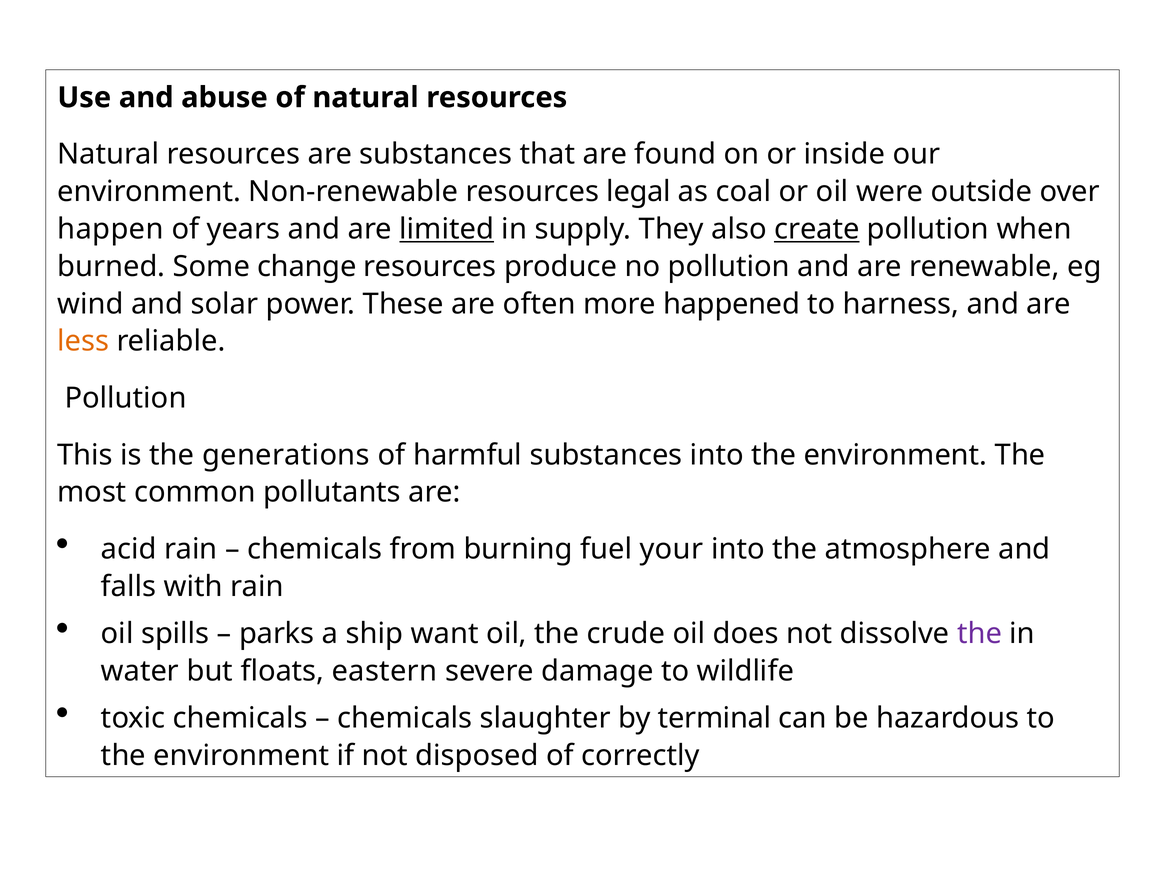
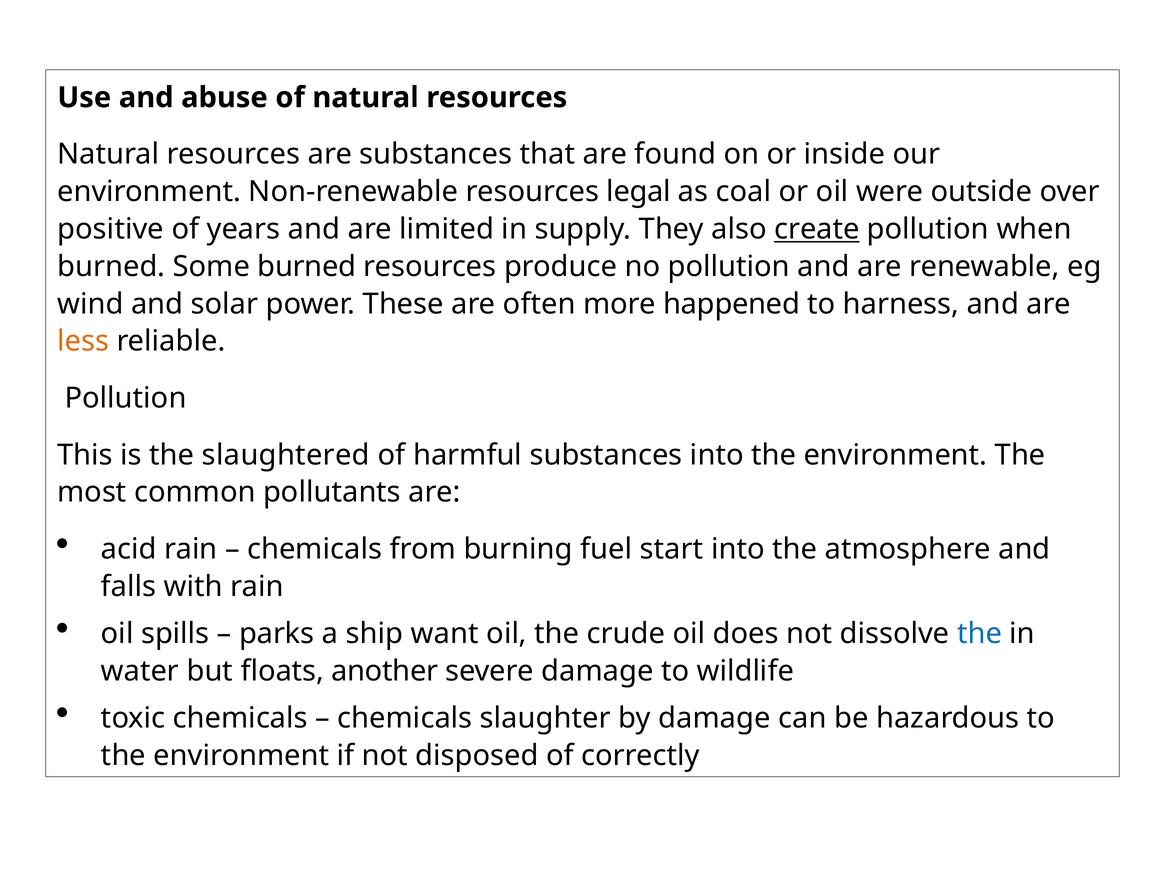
happen: happen -> positive (111, 229)
limited underline: present -> none (447, 229)
Some change: change -> burned (307, 266)
generations: generations -> slaughtered (286, 455)
your: your -> start (672, 549)
the colour: purple -> blue (979, 633)
eastern: eastern -> another (385, 671)
by terminal: terminal -> damage (715, 718)
